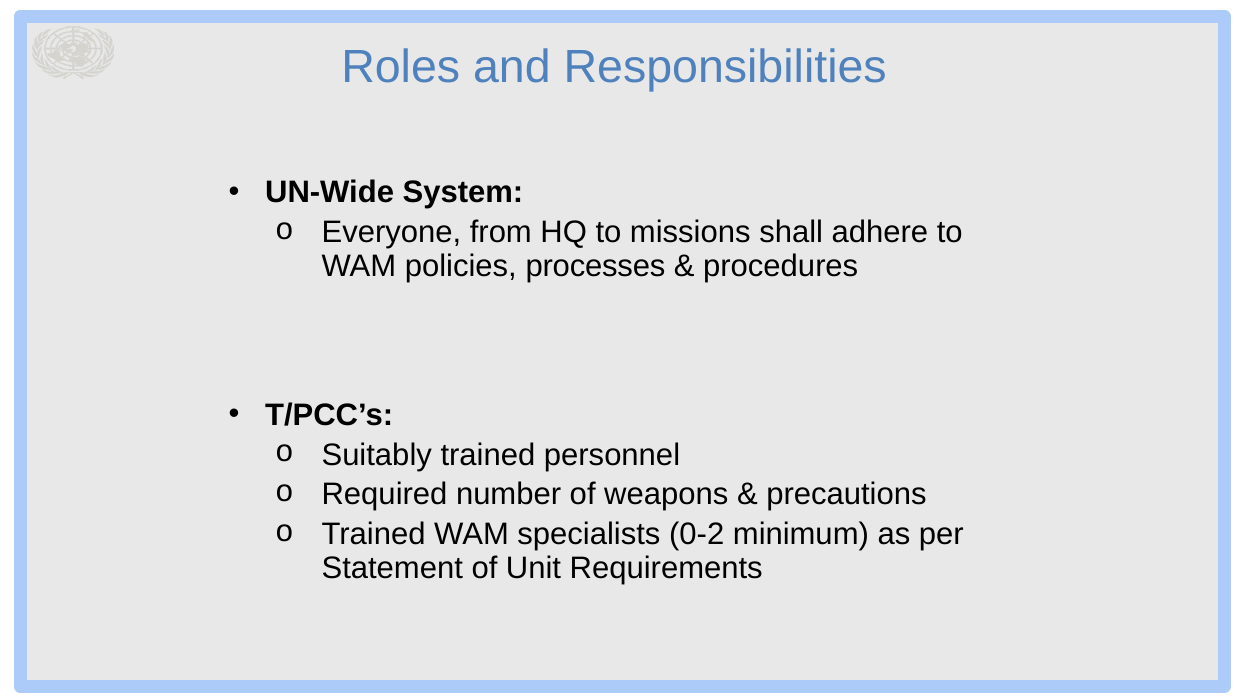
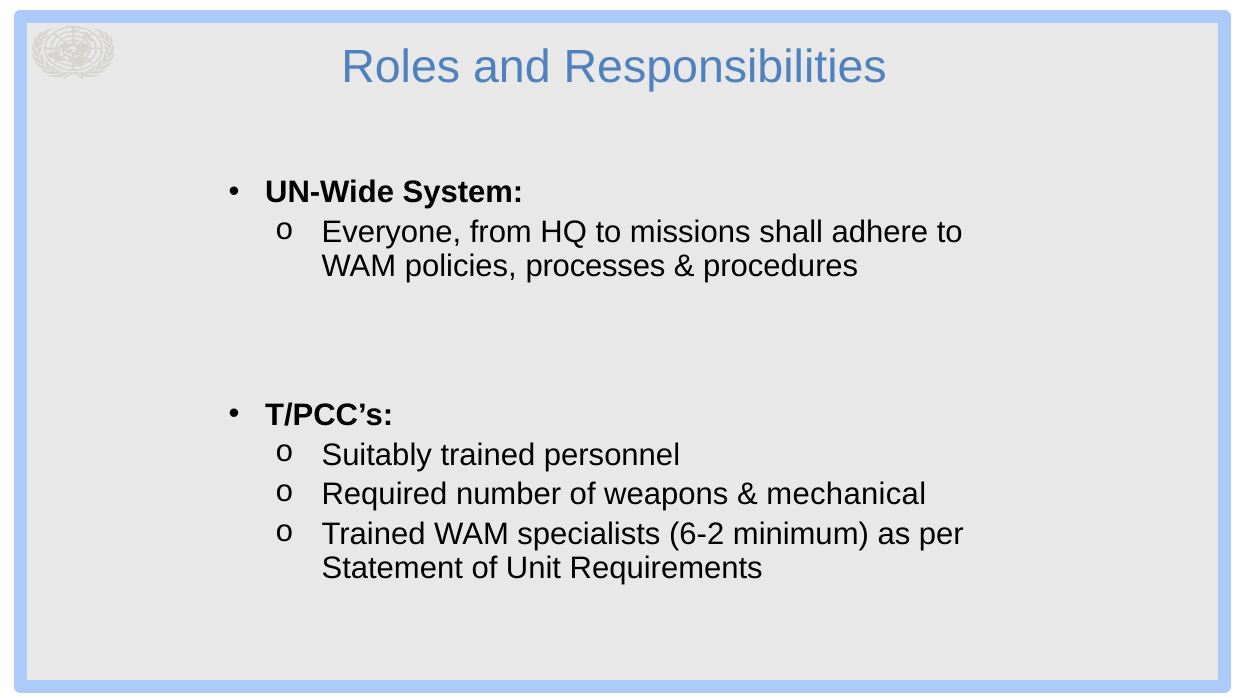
precautions: precautions -> mechanical (846, 495)
0-2: 0-2 -> 6-2 (697, 535)
